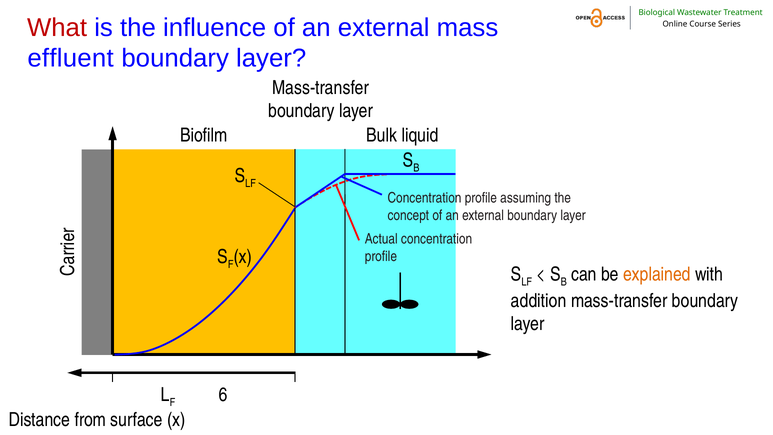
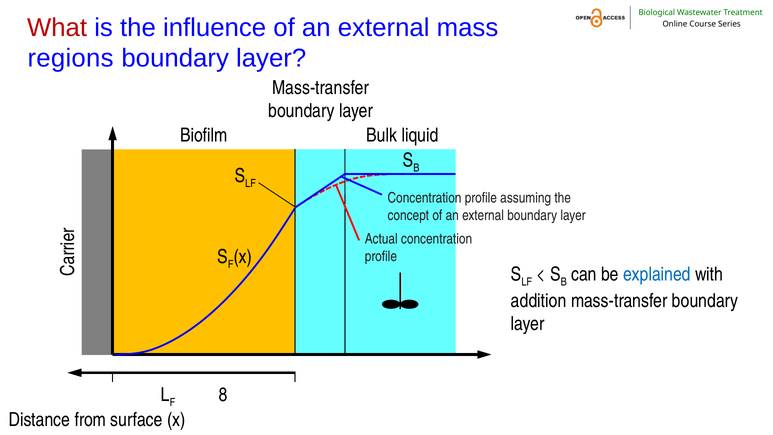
effluent: effluent -> regions (71, 58)
explained colour: orange -> blue (657, 274)
6: 6 -> 8 (223, 395)
